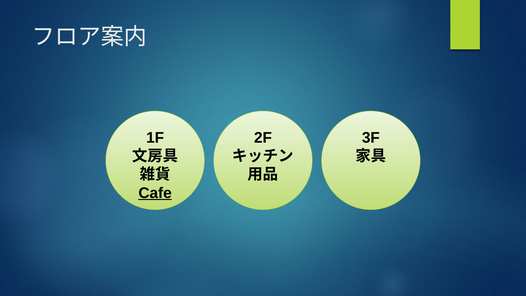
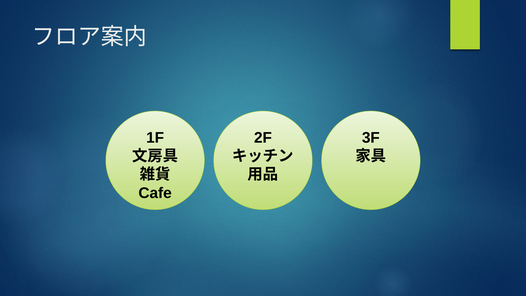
Cafe underline: present -> none (155, 193)
